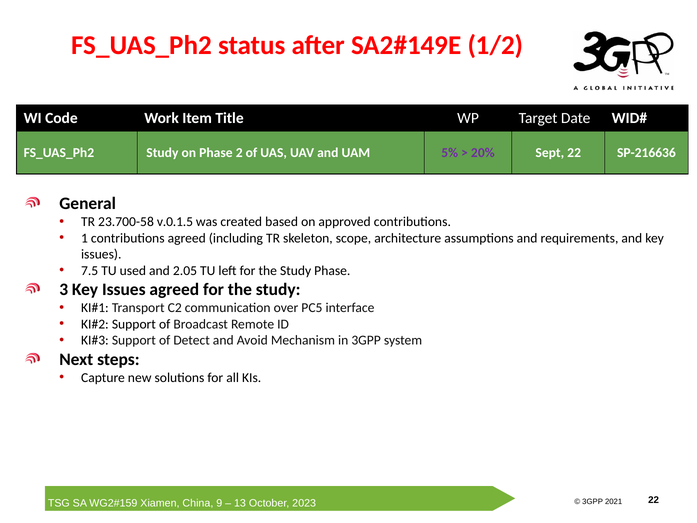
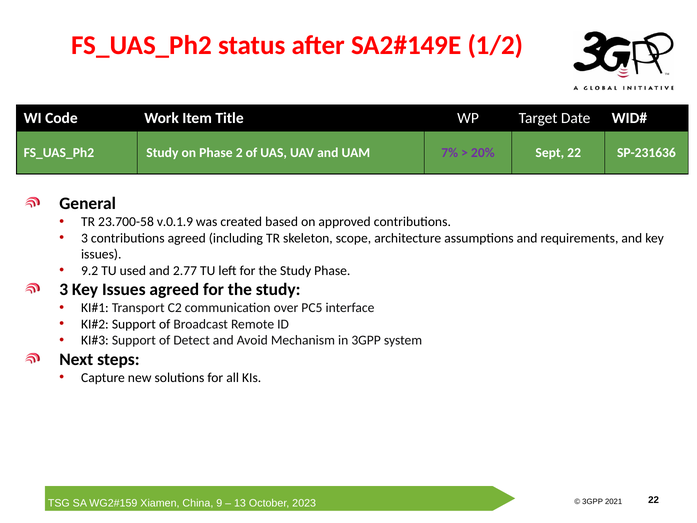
5%: 5% -> 7% (450, 153)
SP-216636: SP-216636 -> SP-231636 (646, 153)
v.0.1.5: v.0.1.5 -> v.0.1.9 (175, 222)
1: 1 -> 3 (85, 238)
7.5: 7.5 -> 9.2 (90, 271)
2.05: 2.05 -> 2.77 (185, 271)
